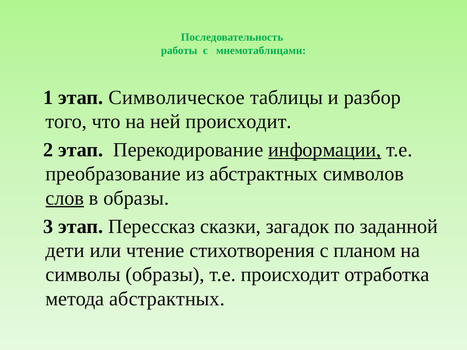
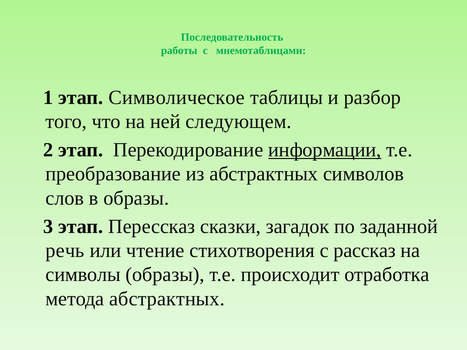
ней происходит: происходит -> следующем (239, 122)
слов underline: present -> none (65, 198)
дети: дети -> речь (65, 251)
планом: планом -> рассказ (365, 251)
